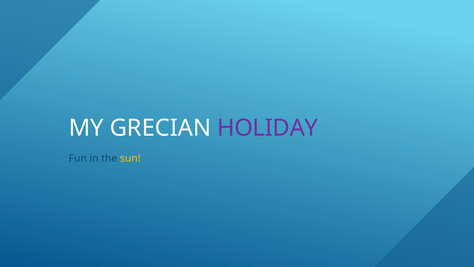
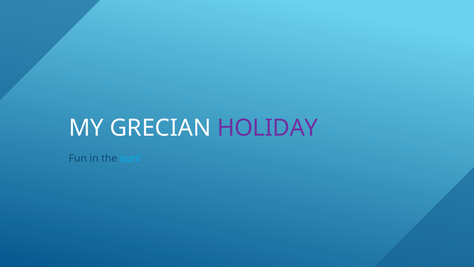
sun colour: yellow -> light blue (130, 158)
